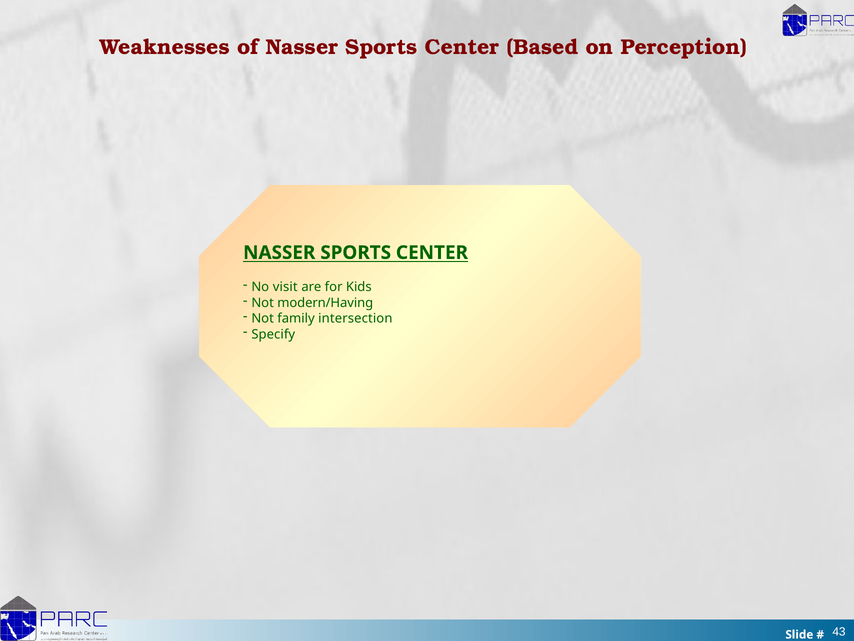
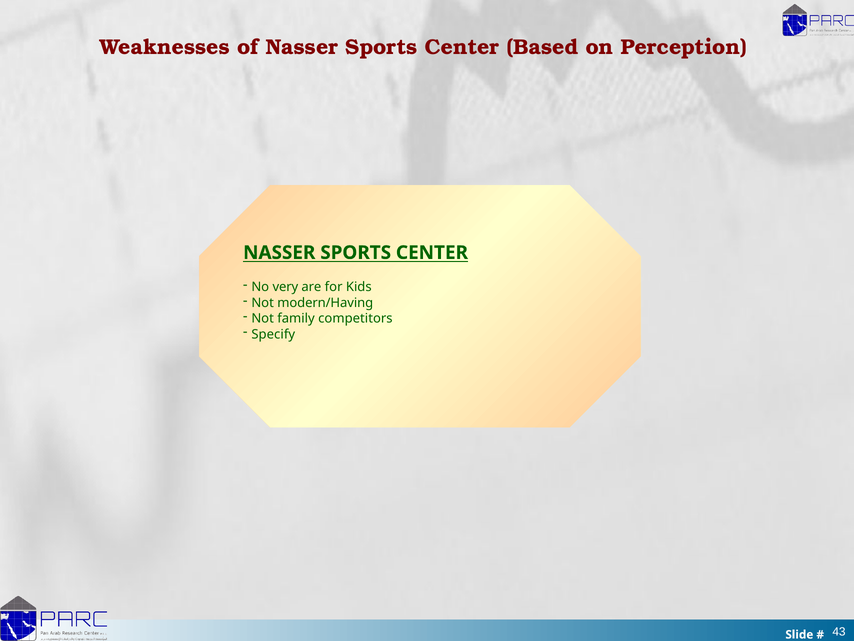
visit: visit -> very (285, 287)
intersection: intersection -> competitors (355, 318)
